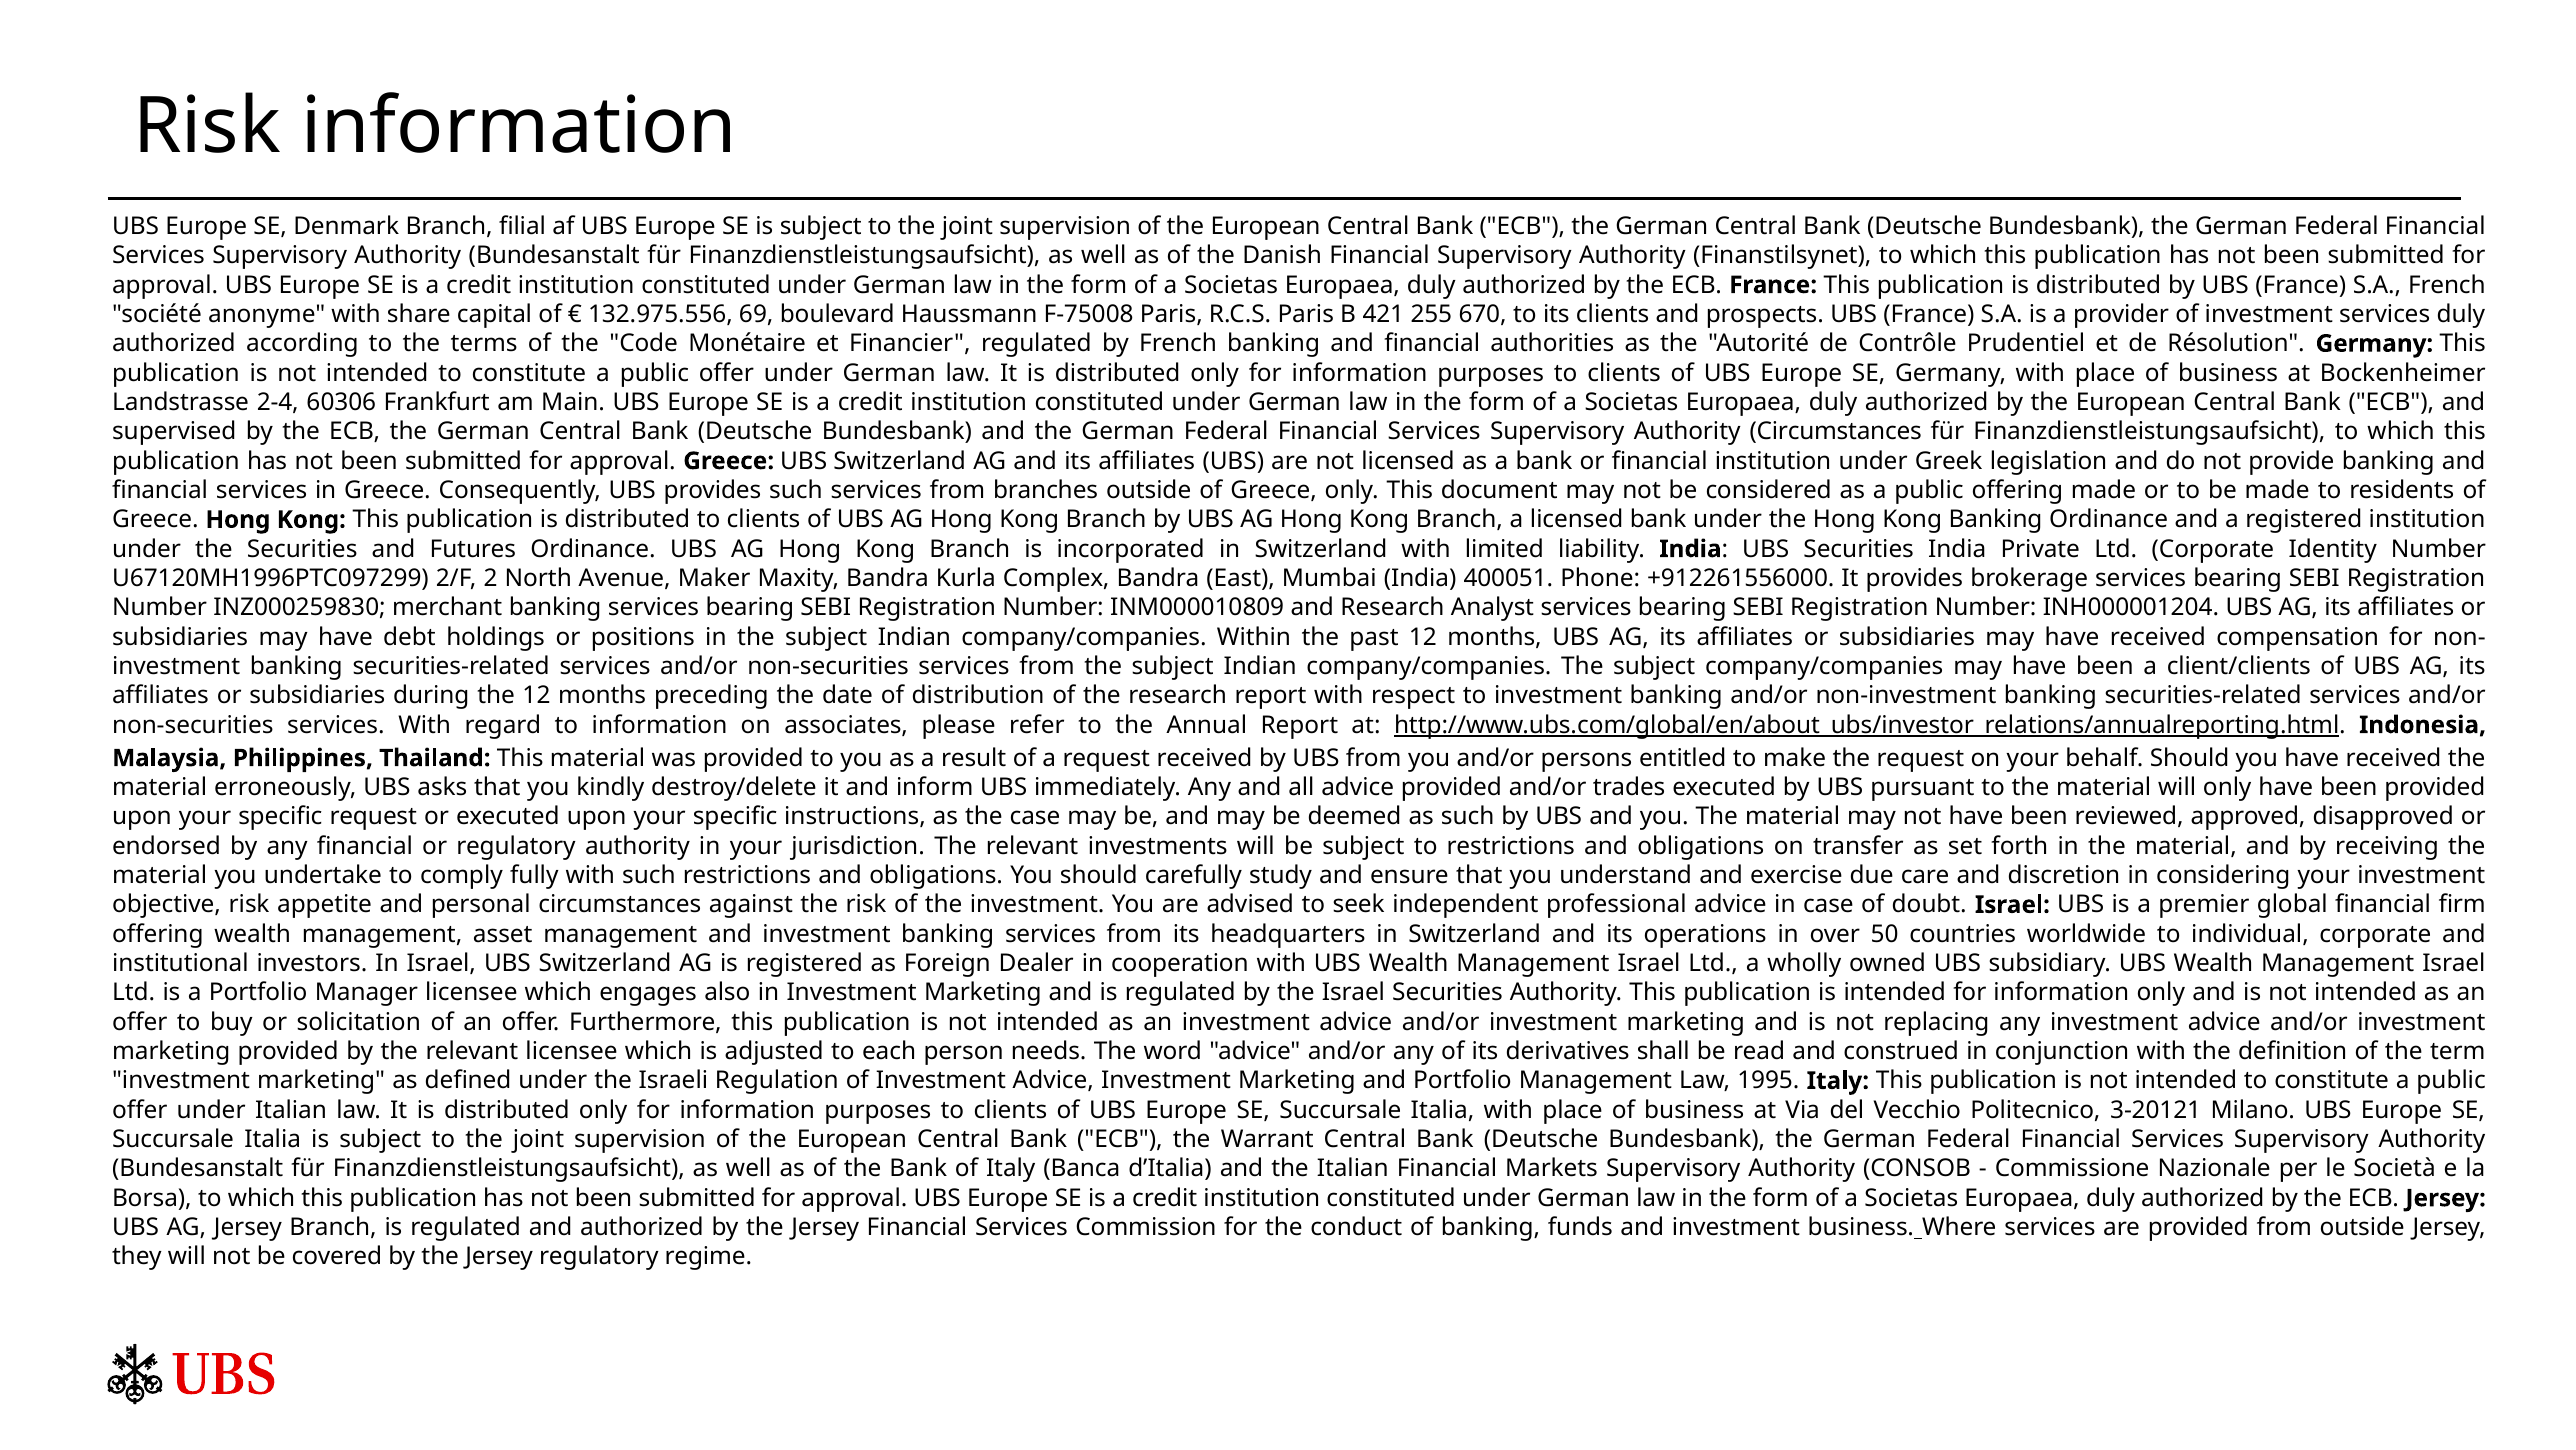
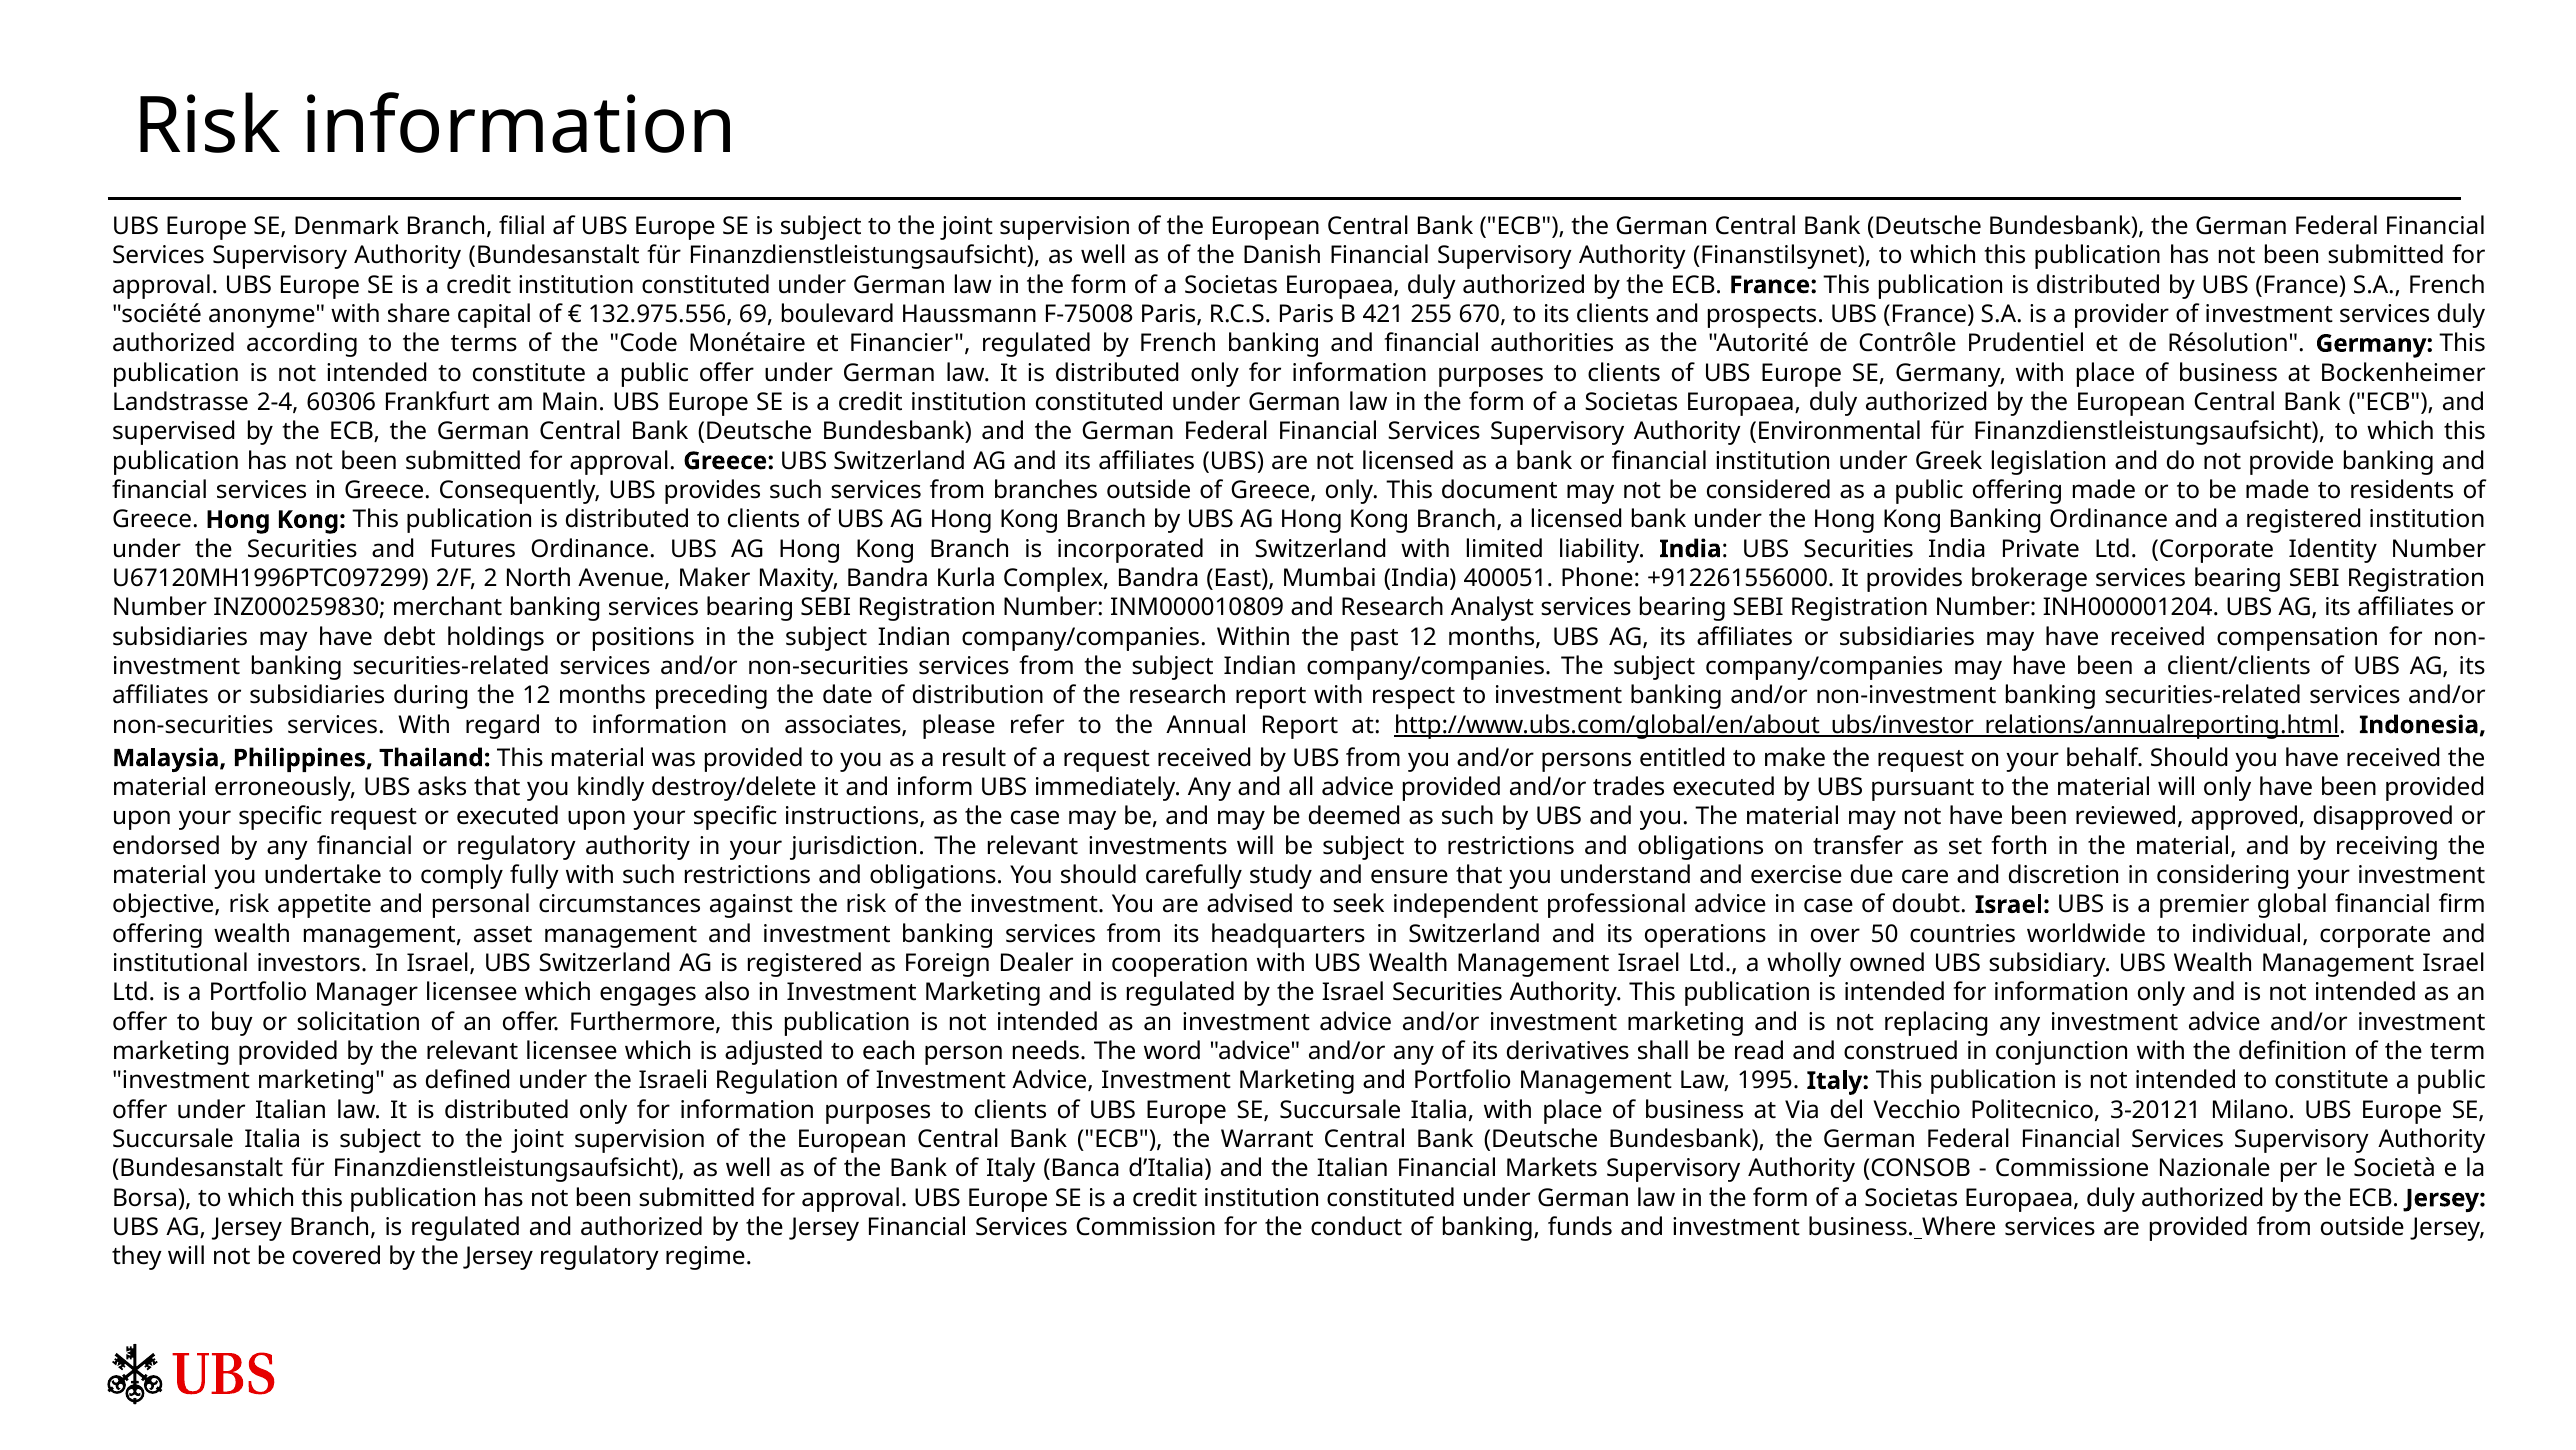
Authority Circumstances: Circumstances -> Environmental (1836, 432)
